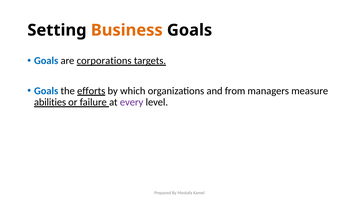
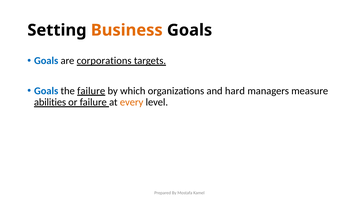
the efforts: efforts -> failure (91, 91)
from: from -> hard (235, 91)
every colour: purple -> orange (132, 102)
